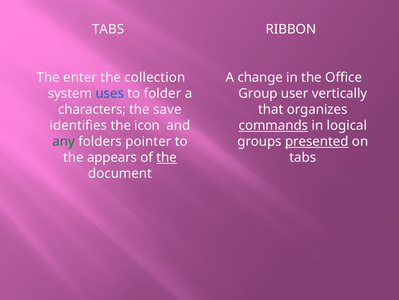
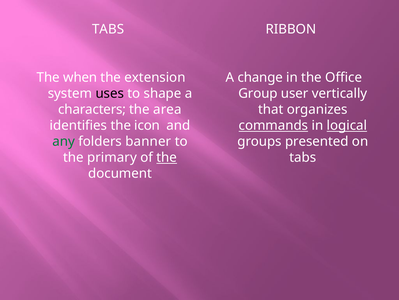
enter: enter -> when (80, 77)
collection: collection -> extension (155, 77)
uses colour: blue -> black (110, 93)
folder: folder -> shape (163, 93)
save: save -> area (167, 109)
logical underline: none -> present (347, 125)
pointer: pointer -> banner (148, 141)
presented underline: present -> none (317, 141)
appears: appears -> primary (112, 157)
